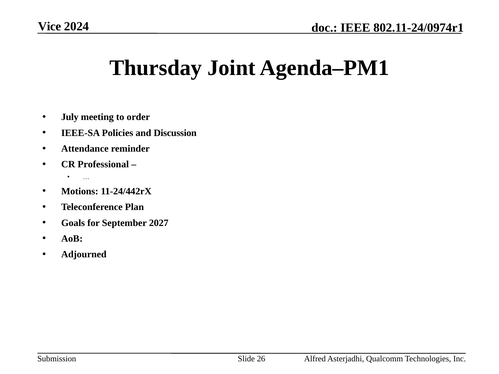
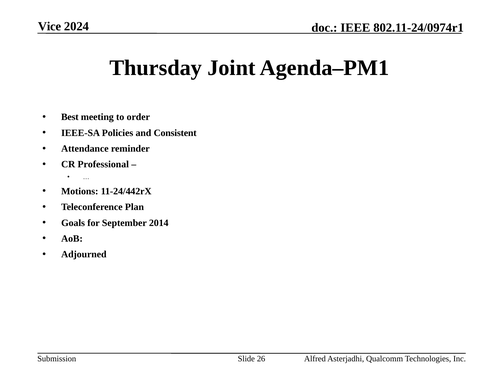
July: July -> Best (70, 117)
Discussion: Discussion -> Consistent (175, 133)
2027: 2027 -> 2014 (159, 223)
